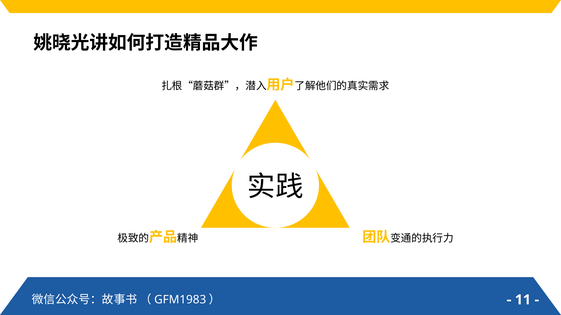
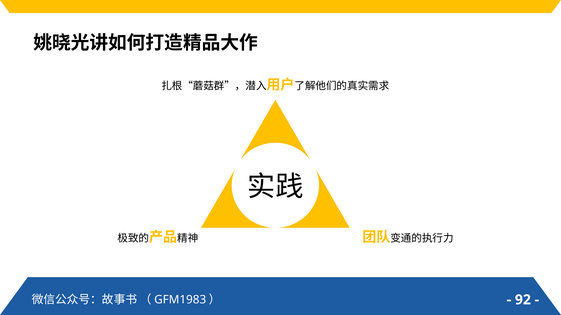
11: 11 -> 92 (523, 300)
